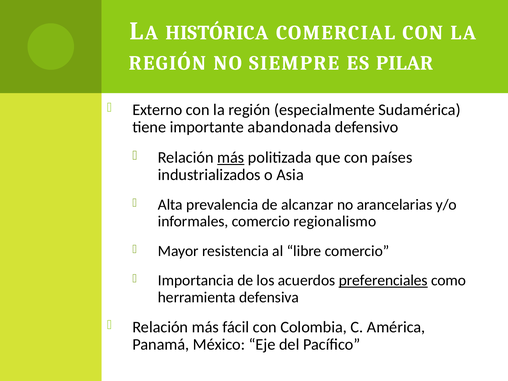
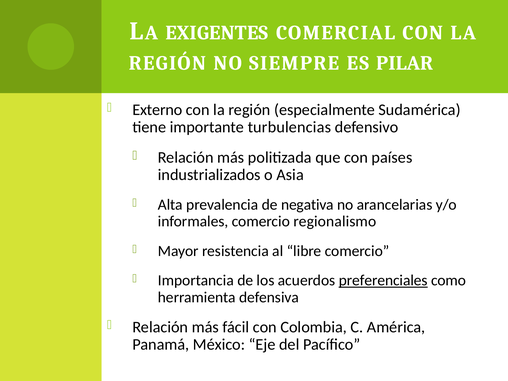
HISTÓRICA: HISTÓRICA -> EXIGENTES (217, 33)
abandonada: abandonada -> turbulencias (289, 127)
más underline: present -> none (231, 157)
alcanzar: alcanzar -> negativa (307, 205)
